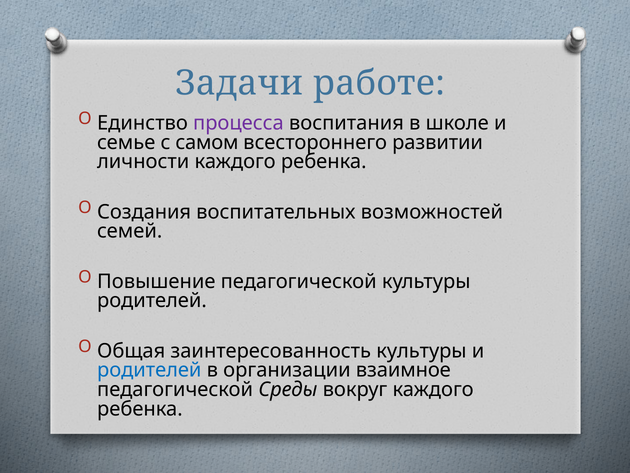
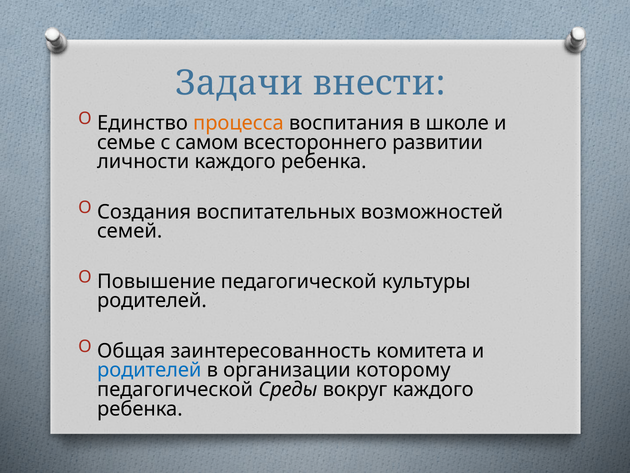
работе: работе -> внести (379, 83)
процесса colour: purple -> orange (238, 123)
заинтересованность культуры: культуры -> комитета (422, 351)
взаимное: взаимное -> которому (403, 370)
